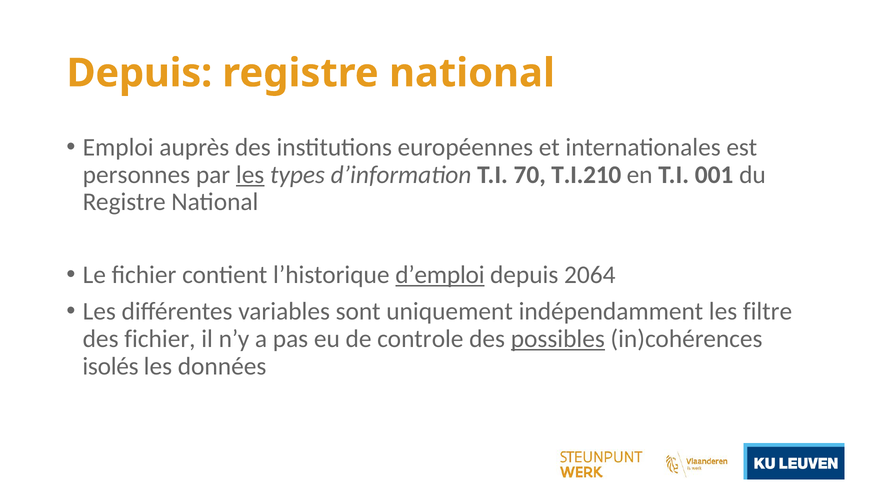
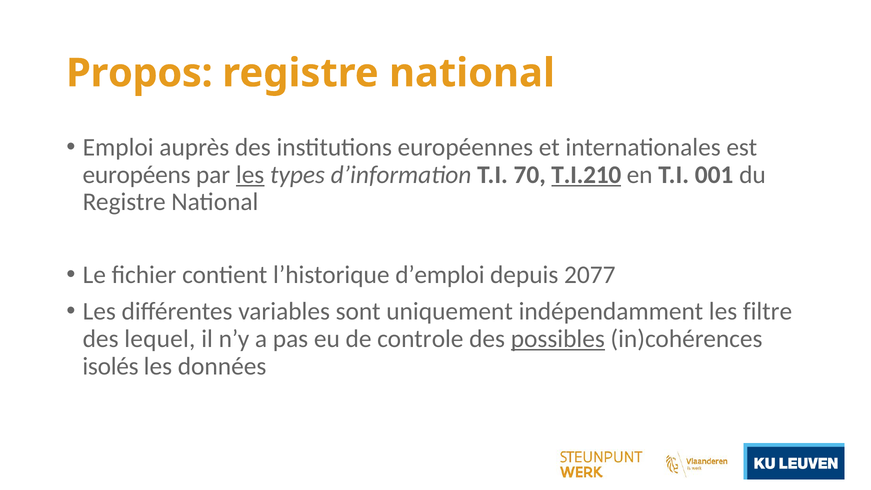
Depuis: Depuis -> Propos (139, 73)
personnes: personnes -> européens (137, 175)
T.I.210 underline: none -> present (586, 175)
d’emploi underline: present -> none (440, 275)
2064: 2064 -> 2077 (590, 275)
des fichier: fichier -> lequel (160, 339)
